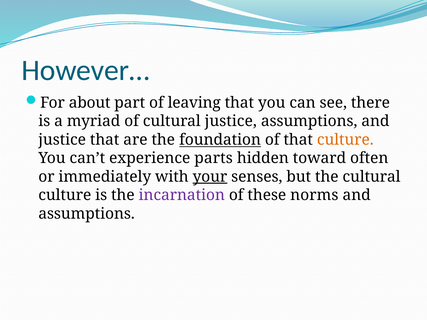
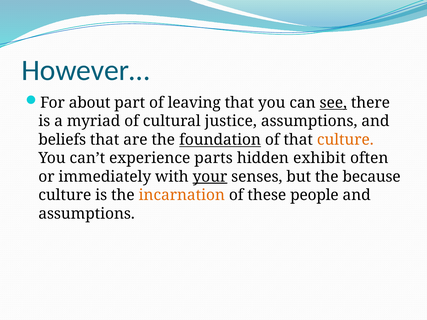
see underline: none -> present (333, 103)
justice: justice -> beliefs (62, 140)
toward: toward -> exhibit (319, 158)
the cultural: cultural -> because (372, 177)
incarnation colour: purple -> orange (182, 195)
norms: norms -> people (314, 195)
